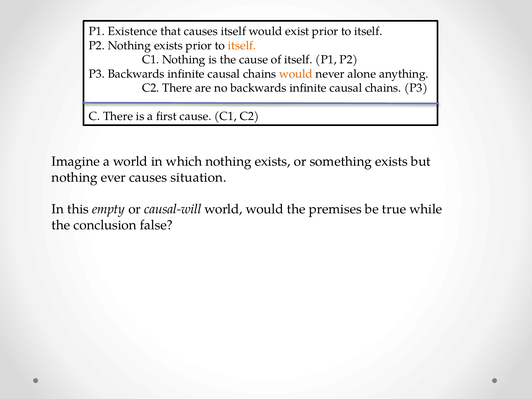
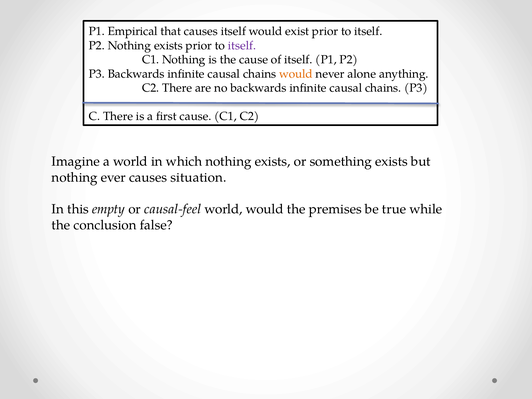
Existence: Existence -> Empirical (133, 31)
itself colour: orange -> purple (242, 46)
causal-will: causal-will -> causal-feel (173, 209)
